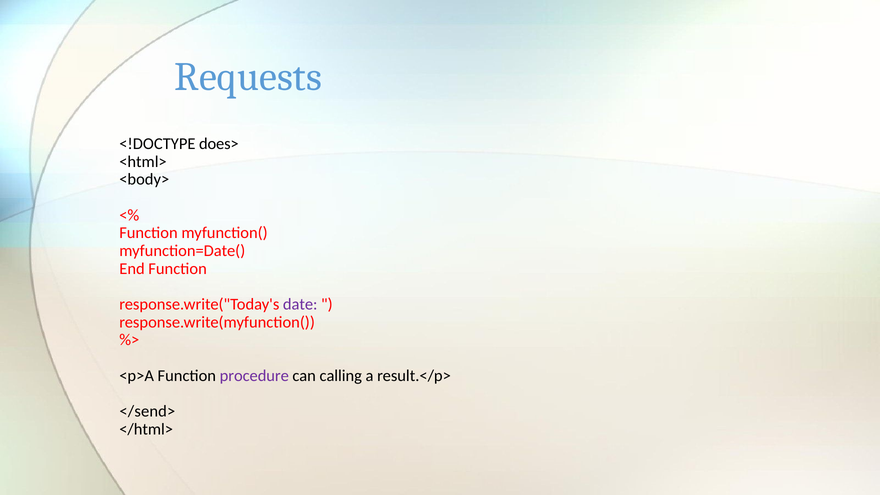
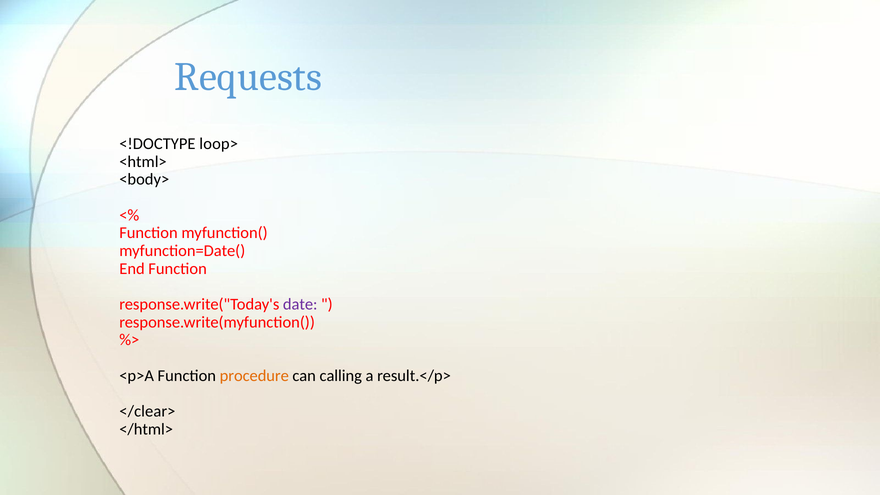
does>: does> -> loop> (219, 144)
procedure colour: purple -> orange (254, 376)
</send>: </send> -> </clear> (147, 411)
